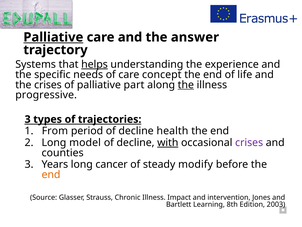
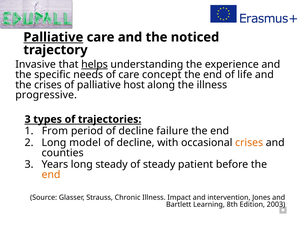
answer: answer -> noticed (195, 37)
Systems: Systems -> Invasive (36, 64)
part: part -> host (134, 85)
the underline: present -> none (186, 85)
health: health -> failure (172, 131)
with underline: present -> none (168, 142)
crises colour: purple -> orange (249, 142)
long cancer: cancer -> steady (112, 164)
modify: modify -> patient (196, 164)
